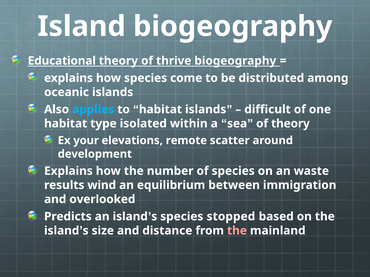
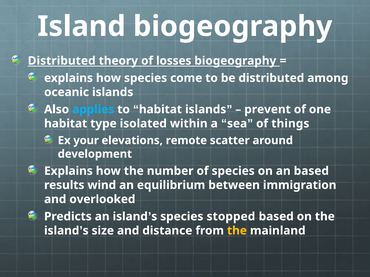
Educational: Educational -> Distributed (62, 61)
thrive: thrive -> losses (174, 61)
difficult: difficult -> prevent (268, 110)
of theory: theory -> things (290, 124)
an waste: waste -> based (311, 171)
the colour: pink -> yellow (237, 231)
